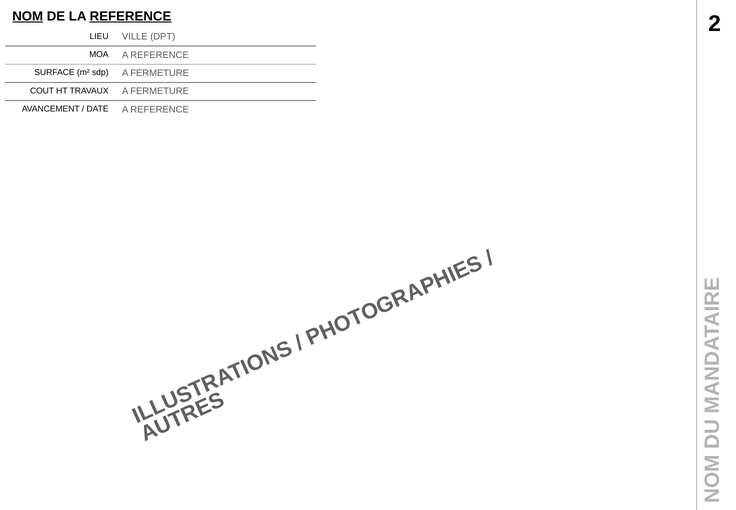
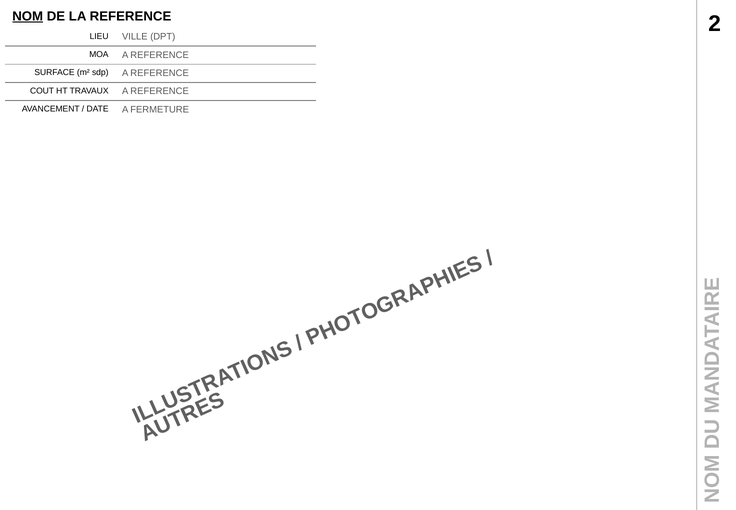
REFERENCE underline: present -> none (131, 16)
sdp A FERMETURE: FERMETURE -> REFERENCE (160, 73)
TRAVAUX A FERMETURE: FERMETURE -> REFERENCE (160, 91)
DATE A REFERENCE: REFERENCE -> FERMETURE (160, 109)
